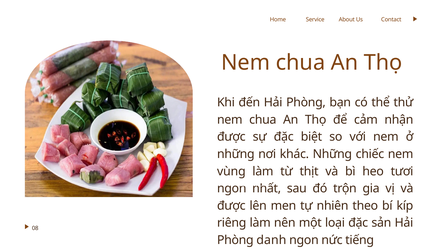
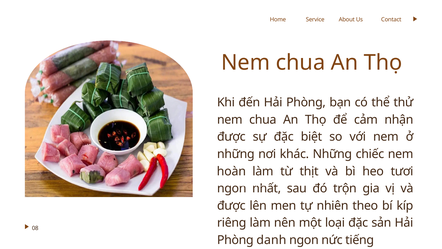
vùng: vùng -> hoàn (231, 171)
